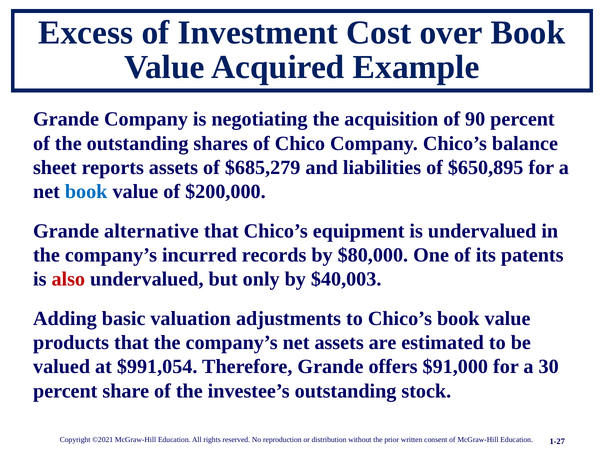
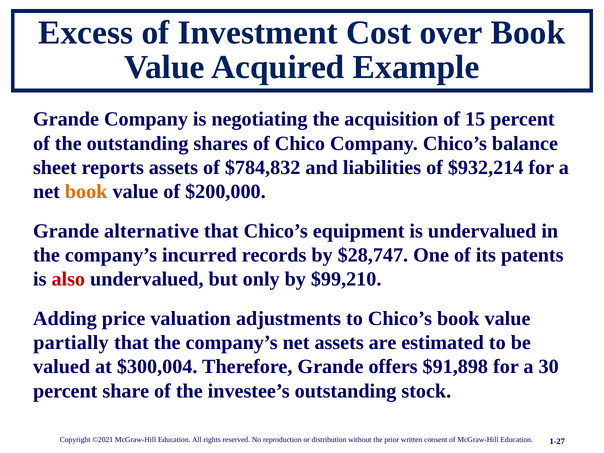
90: 90 -> 15 (475, 119)
$685,279: $685,279 -> $784,832 (263, 168)
$650,895: $650,895 -> $932,214 (486, 168)
book colour: blue -> orange (86, 192)
$80,000: $80,000 -> $28,747 (373, 255)
$40,003: $40,003 -> $99,210 (346, 279)
basic: basic -> price (124, 319)
products: products -> partially (71, 343)
$991,054: $991,054 -> $300,004 (157, 367)
$91,000: $91,000 -> $91,898 (455, 367)
